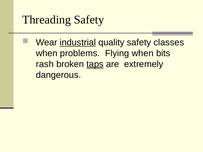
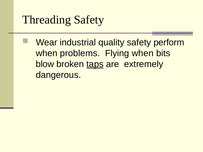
industrial underline: present -> none (78, 43)
classes: classes -> perform (169, 43)
rash: rash -> blow (45, 64)
